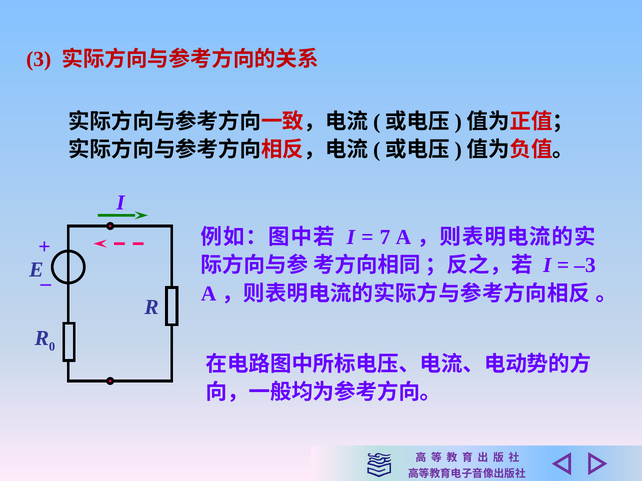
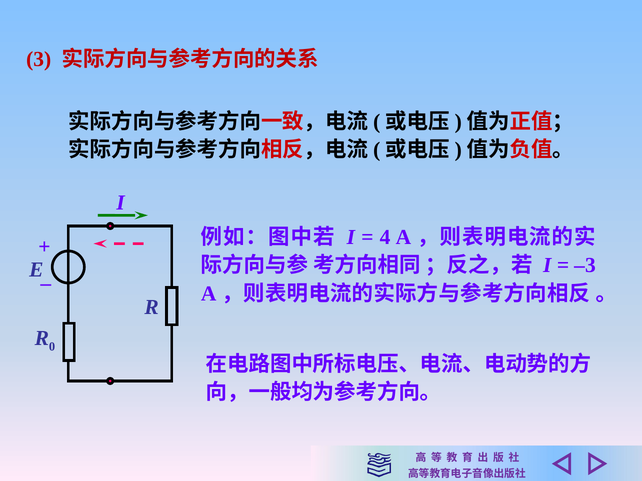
7: 7 -> 4 (385, 237)
